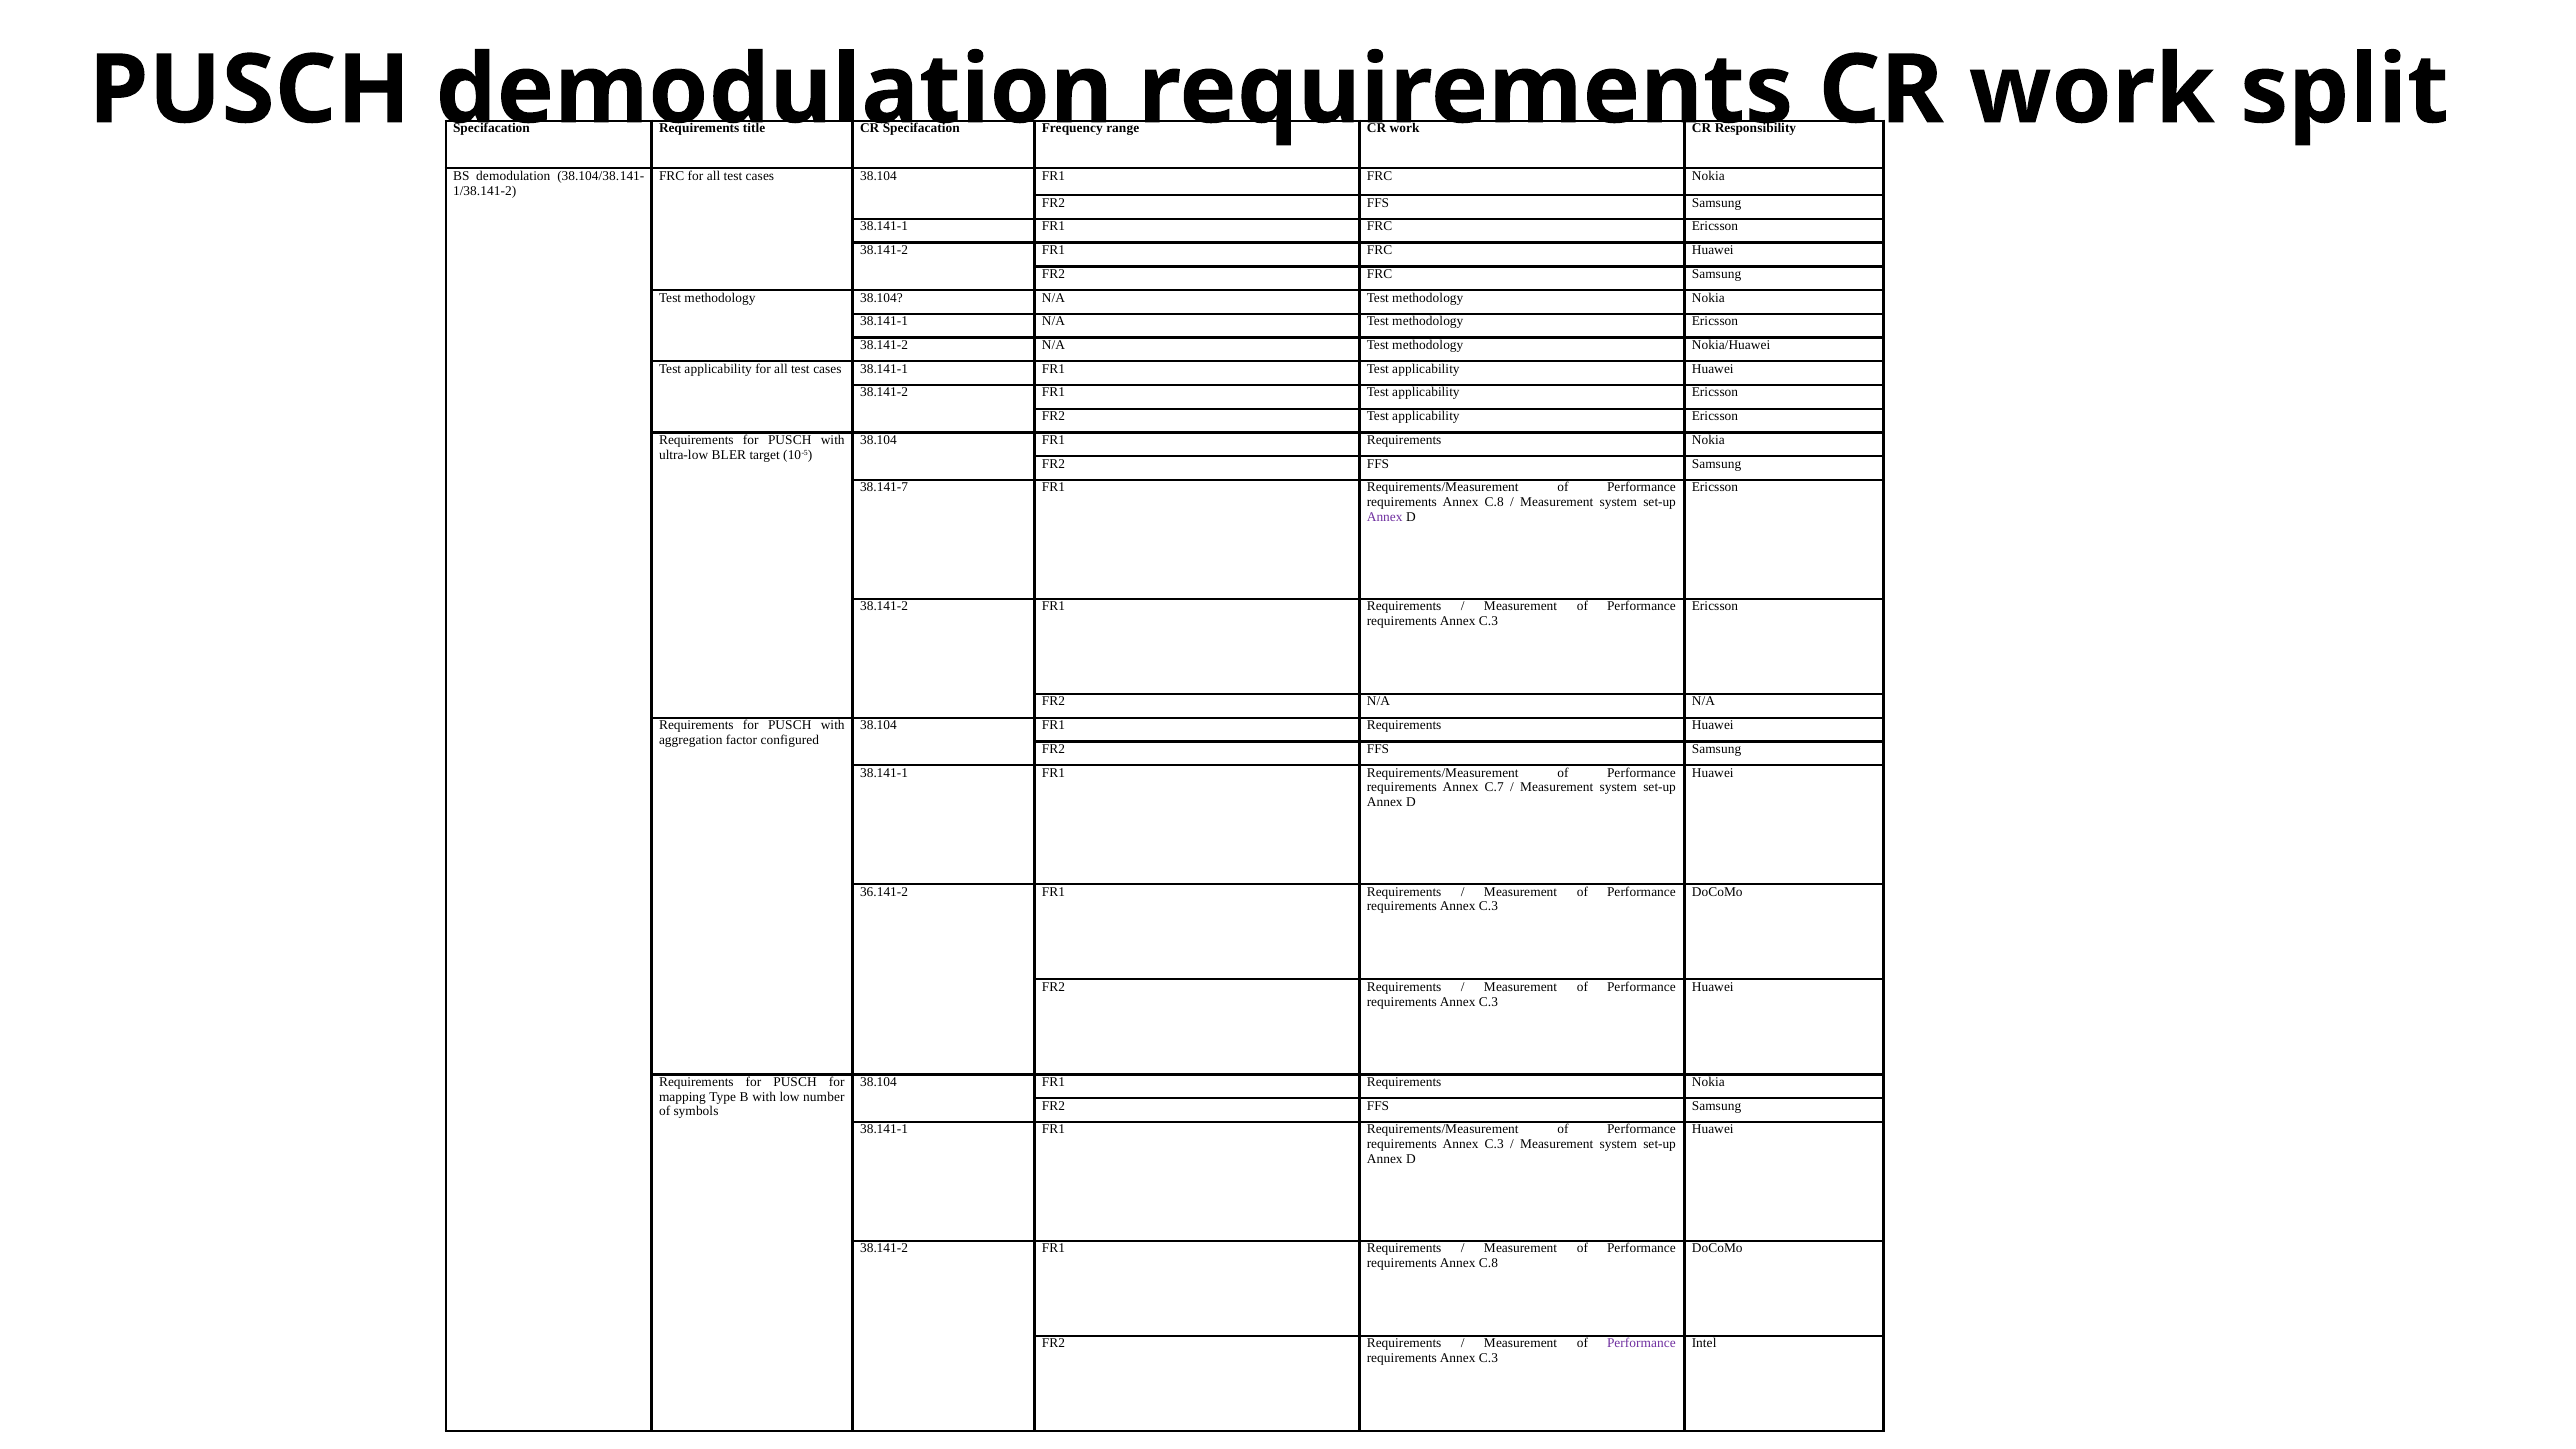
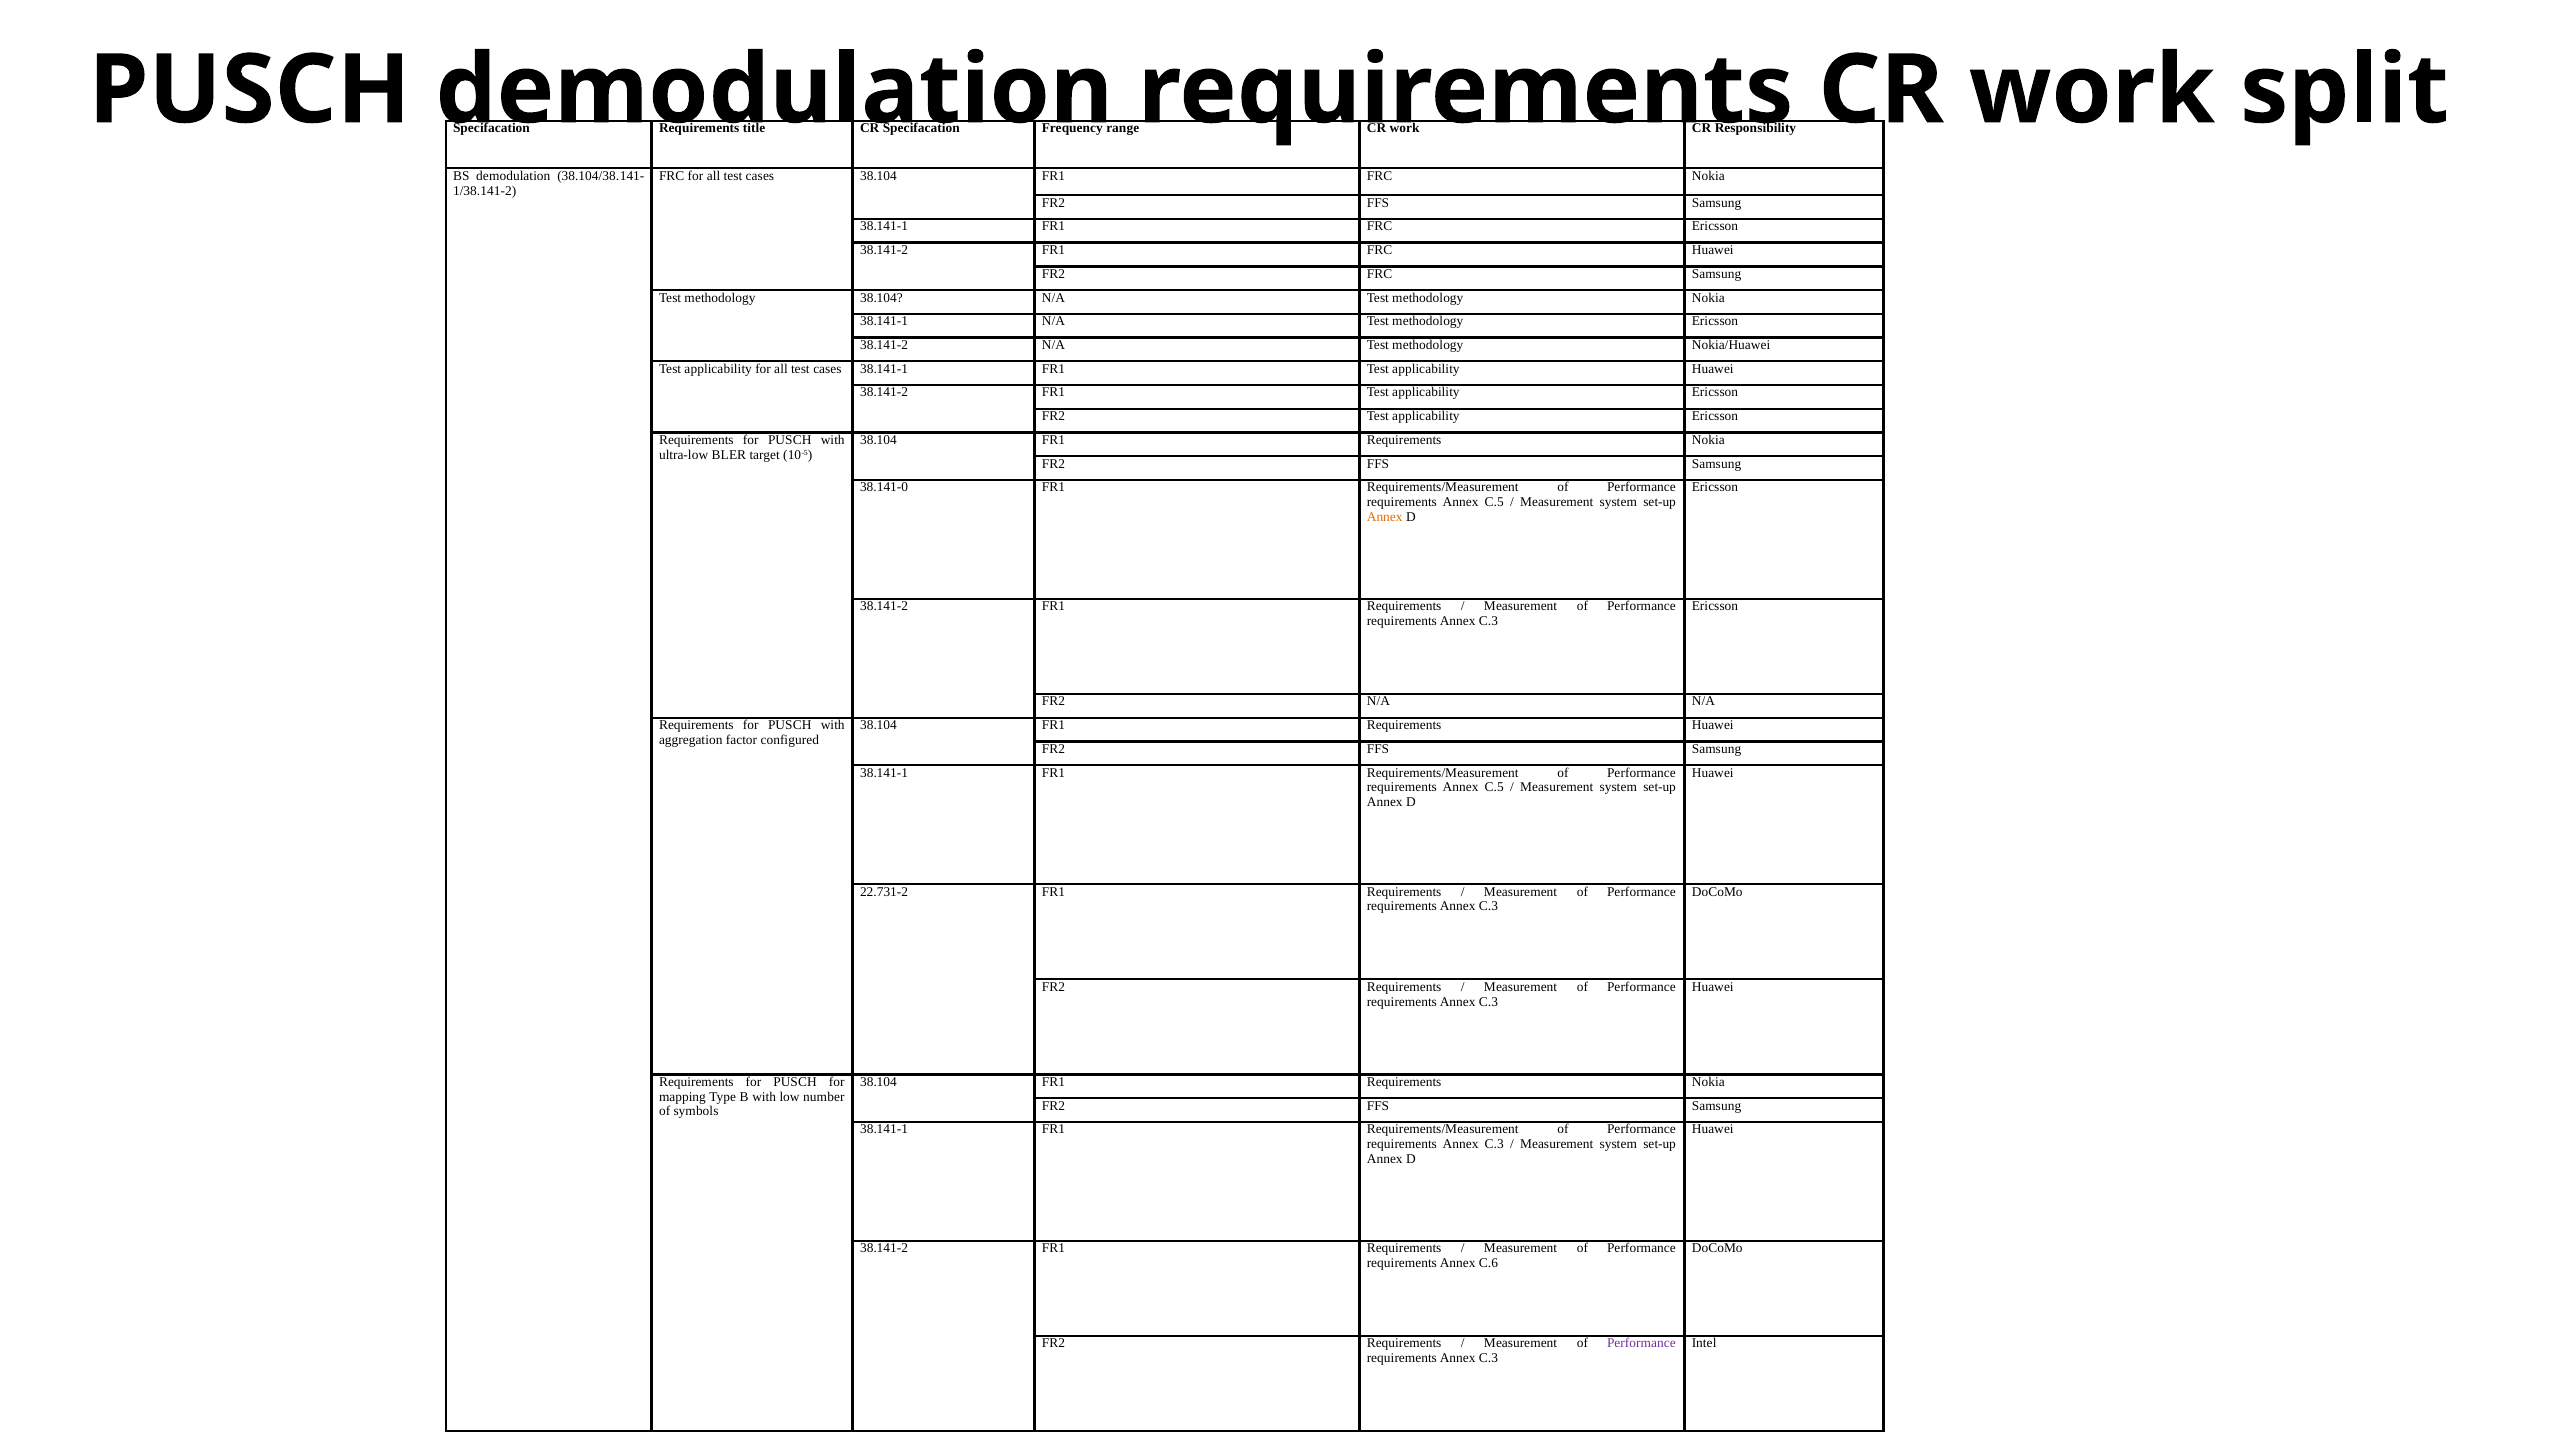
38.141-7: 38.141-7 -> 38.141-0 (884, 487)
C.8: C.8 -> C.5 (1494, 502)
Annex colour: purple -> orange (1385, 517)
C.7: C.7 -> C.5 (1494, 788)
36.141-2: 36.141-2 -> 22.731-2 (884, 892)
C.8: C.8 -> C.6 (1488, 1263)
